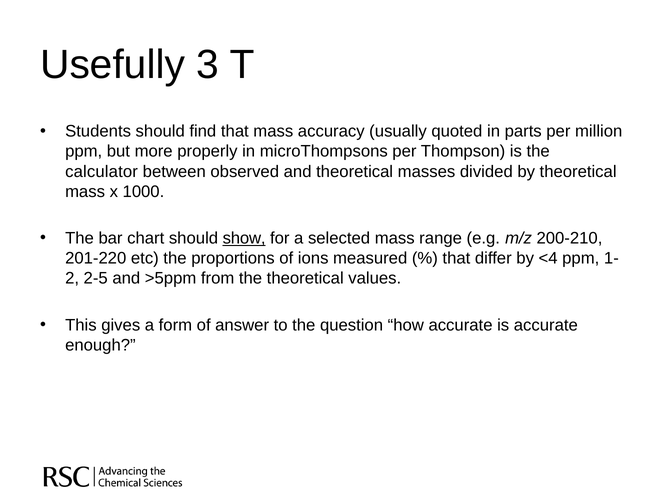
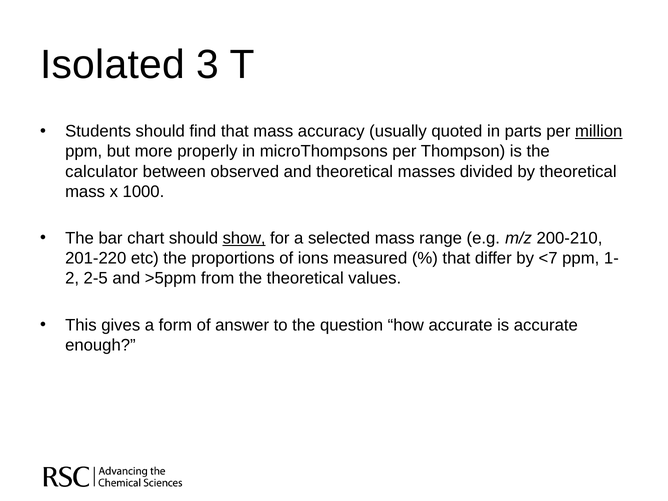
Usefully: Usefully -> Isolated (112, 65)
million underline: none -> present (599, 131)
<4: <4 -> <7 (548, 258)
